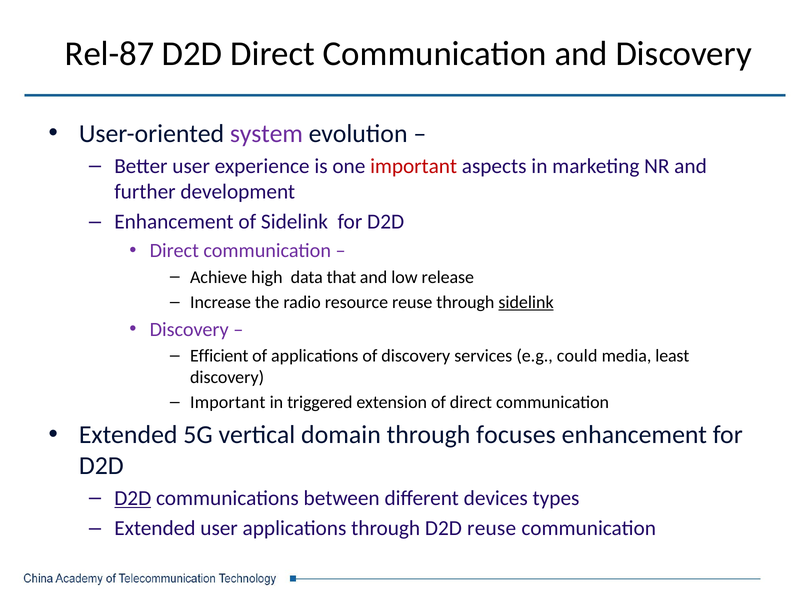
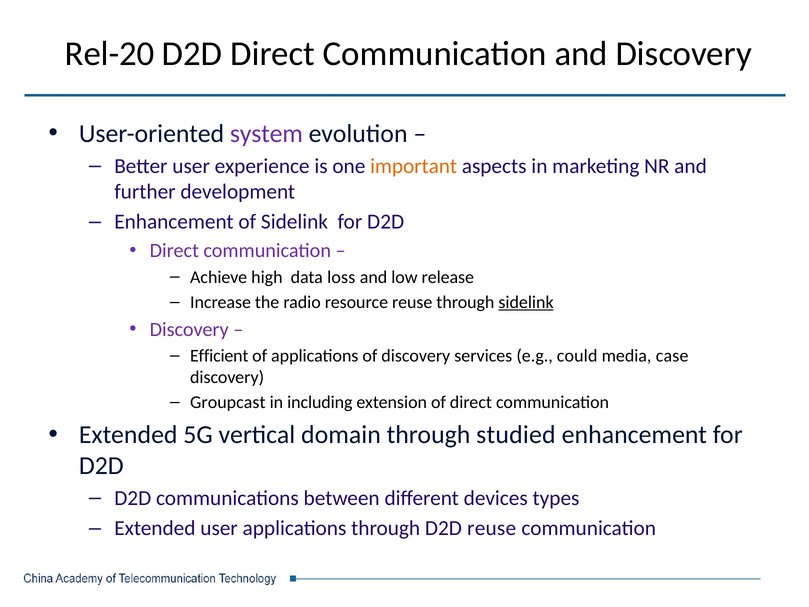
Rel-87: Rel-87 -> Rel-20 (110, 54)
important colour: red -> orange (414, 166)
that: that -> loss (341, 277)
least: least -> case (672, 356)
Important: Important -> Groupcast (228, 402)
triggered: triggered -> including (320, 402)
focuses: focuses -> studied (516, 435)
D2D underline: present -> none (133, 498)
